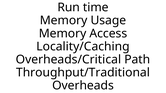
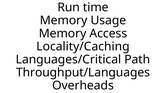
Overheads/Critical: Overheads/Critical -> Languages/Critical (68, 60)
Throughput/Traditional: Throughput/Traditional -> Throughput/Languages (83, 73)
